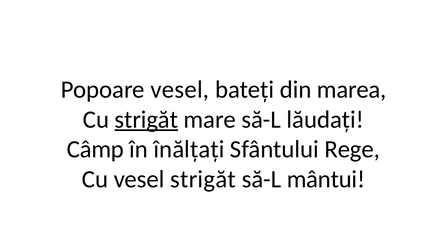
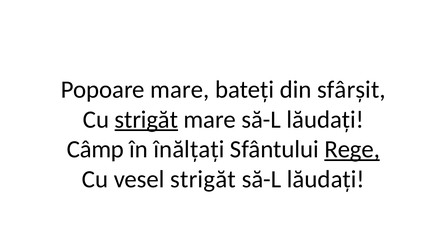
Popoare vesel: vesel -> mare (180, 89)
marea: marea -> sfârșit (351, 89)
Rege underline: none -> present (352, 149)
mântui: mântui -> lăudați (326, 179)
